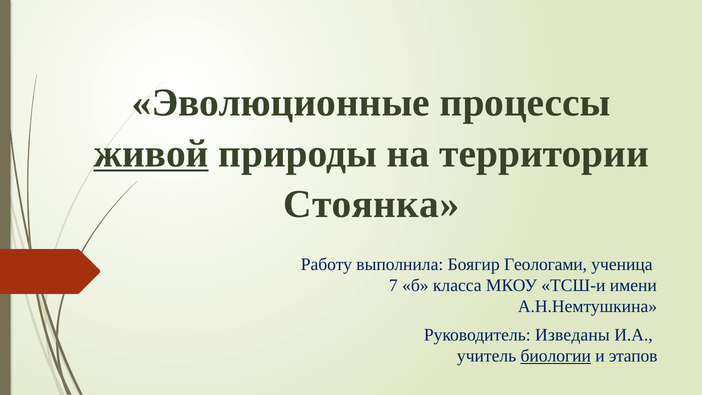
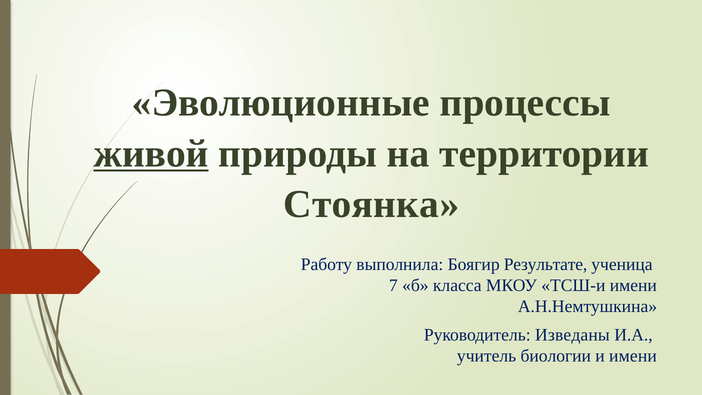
Геологами: Геологами -> Результате (546, 264)
биологии underline: present -> none (556, 356)
и этапов: этапов -> имени (633, 356)
